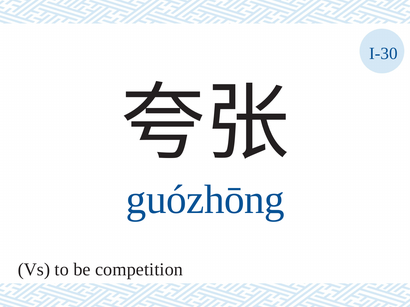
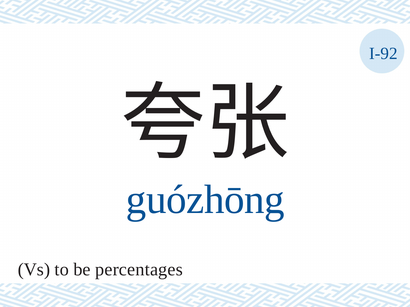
I-30: I-30 -> I-92 (383, 54)
competition: competition -> percentages (139, 270)
